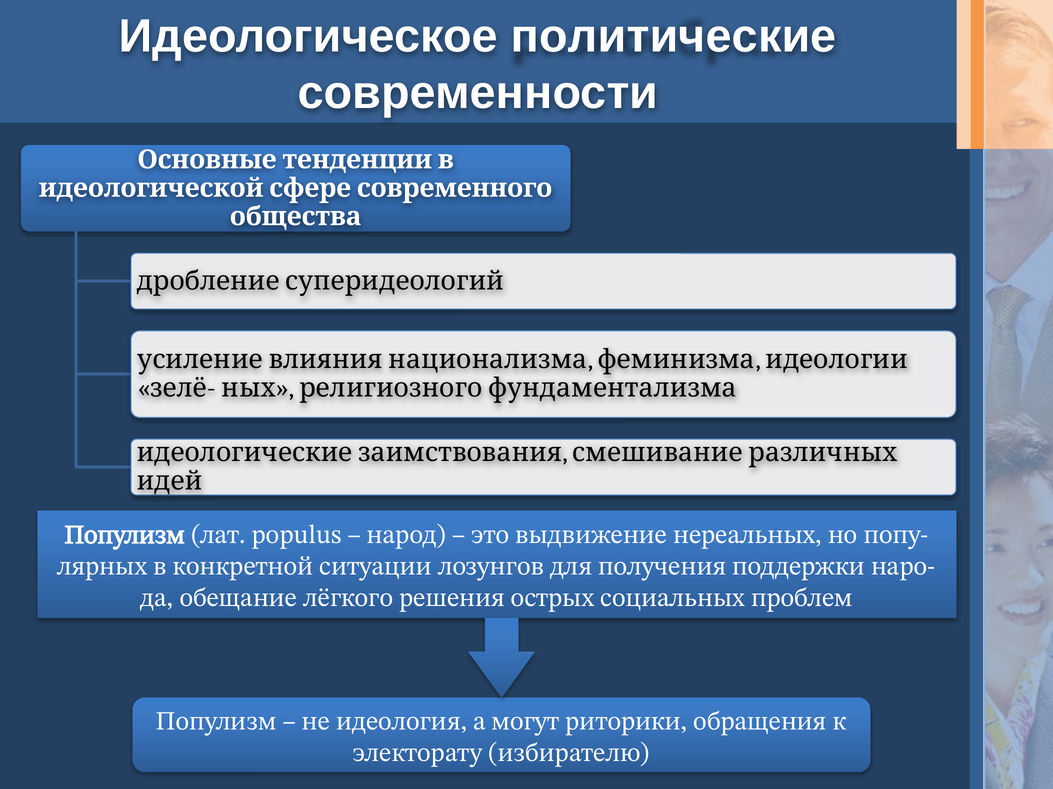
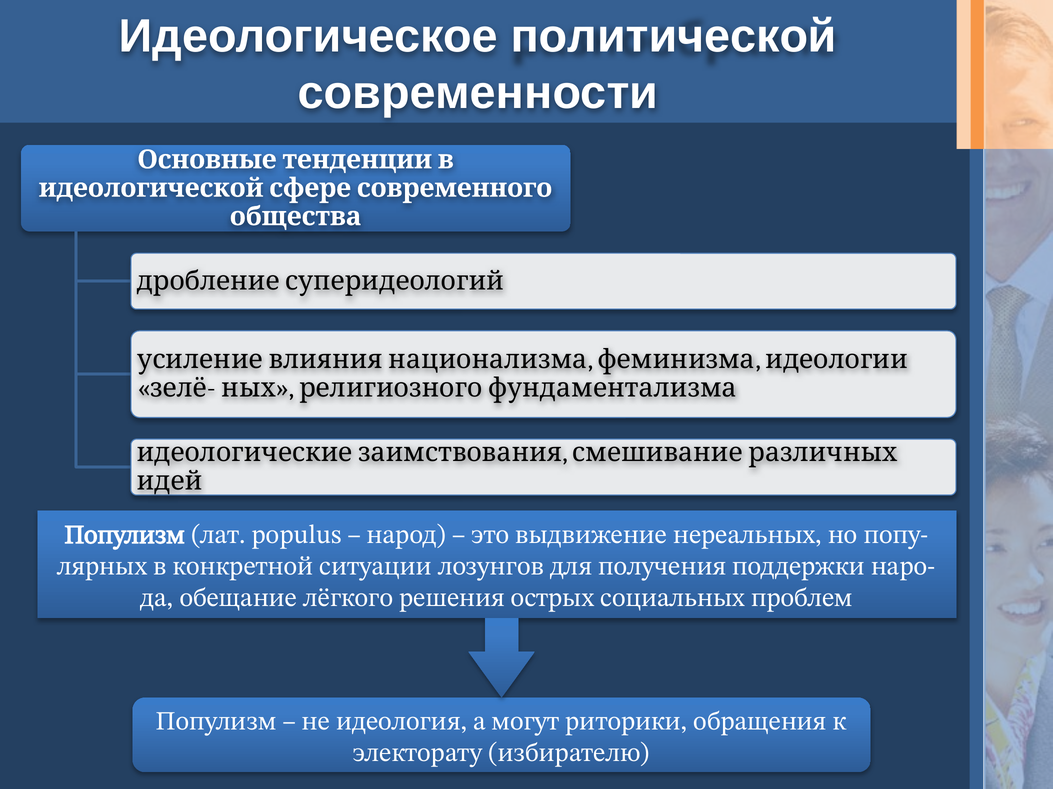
политические: политические -> политической (674, 37)
